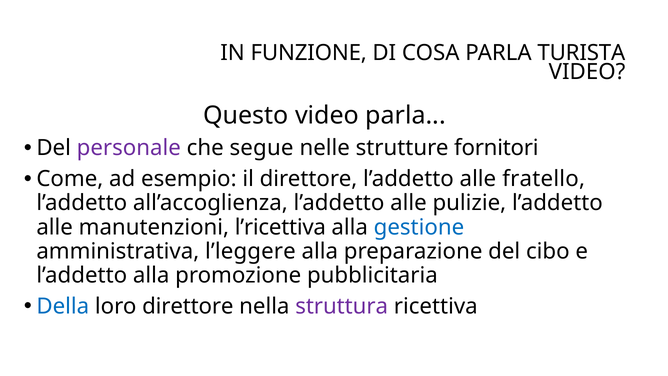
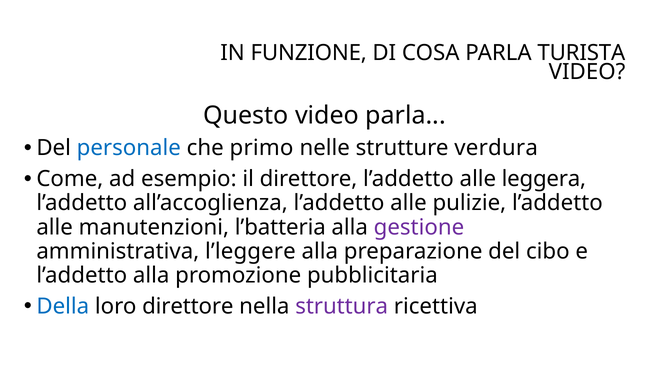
personale colour: purple -> blue (129, 148)
segue: segue -> primo (262, 148)
fornitori: fornitori -> verdura (496, 148)
fratello: fratello -> leggera (544, 179)
l’ricettiva: l’ricettiva -> l’batteria (280, 227)
gestione colour: blue -> purple (419, 227)
